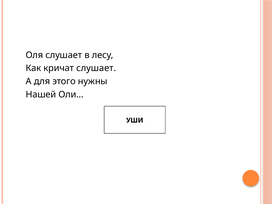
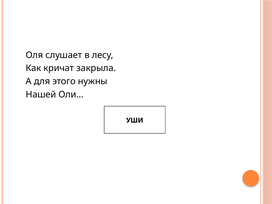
кричат слушает: слушает -> закрыла (96, 68)
